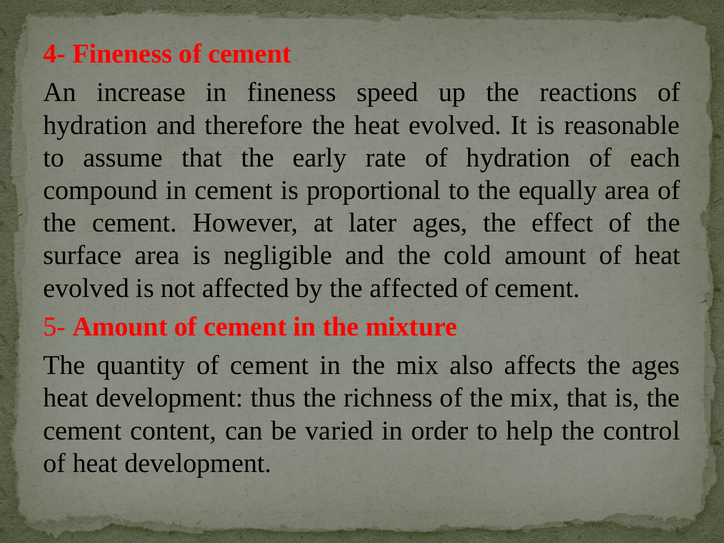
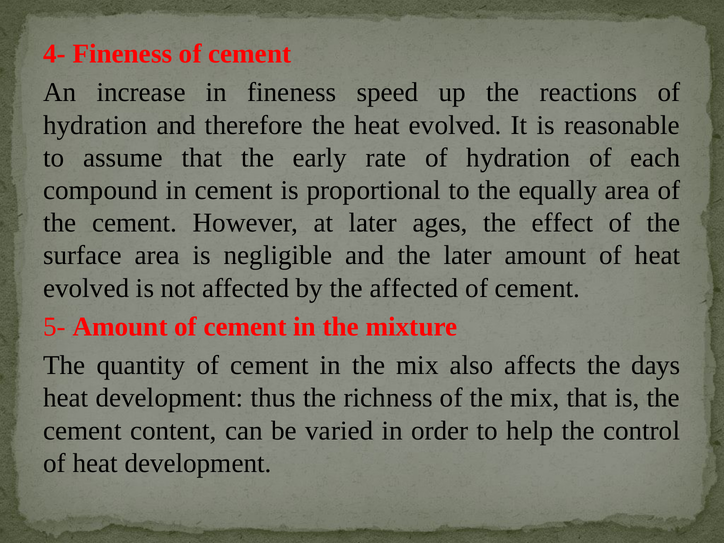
the cold: cold -> later (468, 255)
the ages: ages -> days (656, 365)
